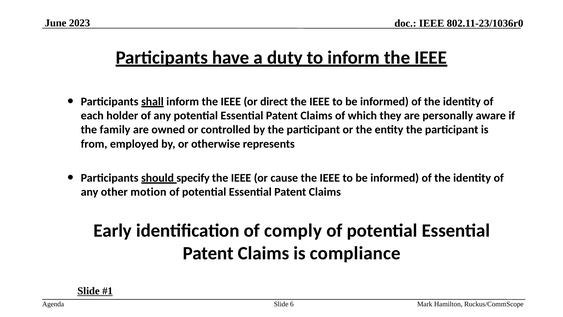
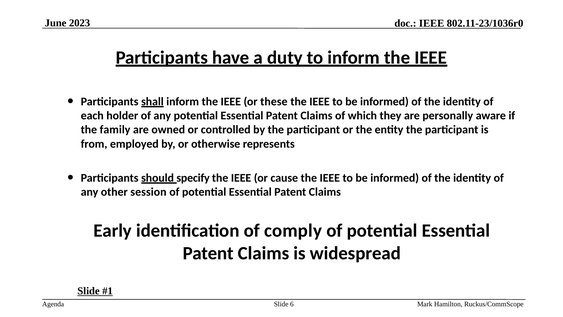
direct: direct -> these (274, 101)
motion: motion -> session (148, 192)
compliance: compliance -> widespread (355, 253)
